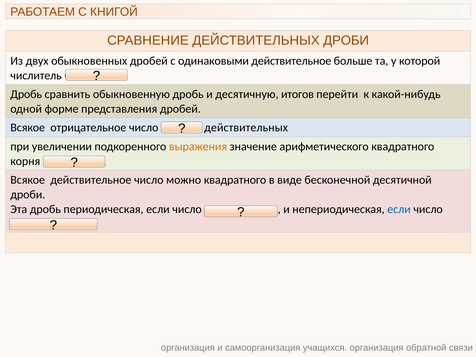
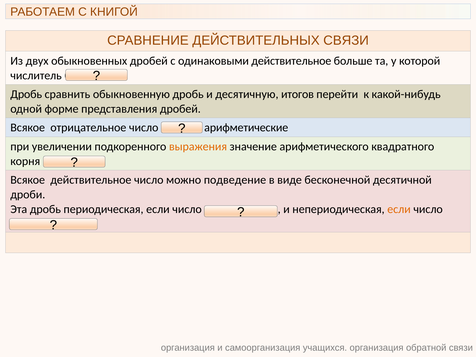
ДЕЙСТВИТЕЛЬНЫХ ДРОБИ: ДРОБИ -> СВЯЗИ (346, 41)
действительных: действительных -> арифметические (246, 128)
можно квадратного: квадратного -> подведение (235, 180)
если colour: blue -> orange (399, 209)
